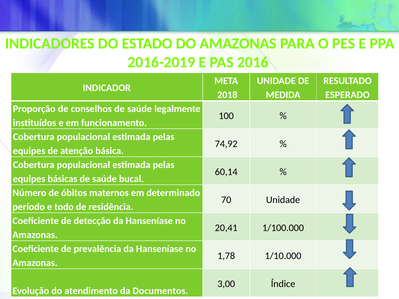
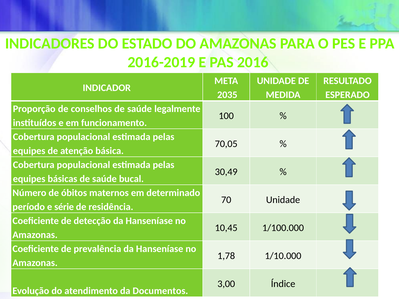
2018: 2018 -> 2035 (227, 95)
74,92: 74,92 -> 70,05 (226, 144)
60,14: 60,14 -> 30,49 (226, 172)
todo: todo -> série (64, 207)
20,41: 20,41 -> 10,45 (226, 228)
